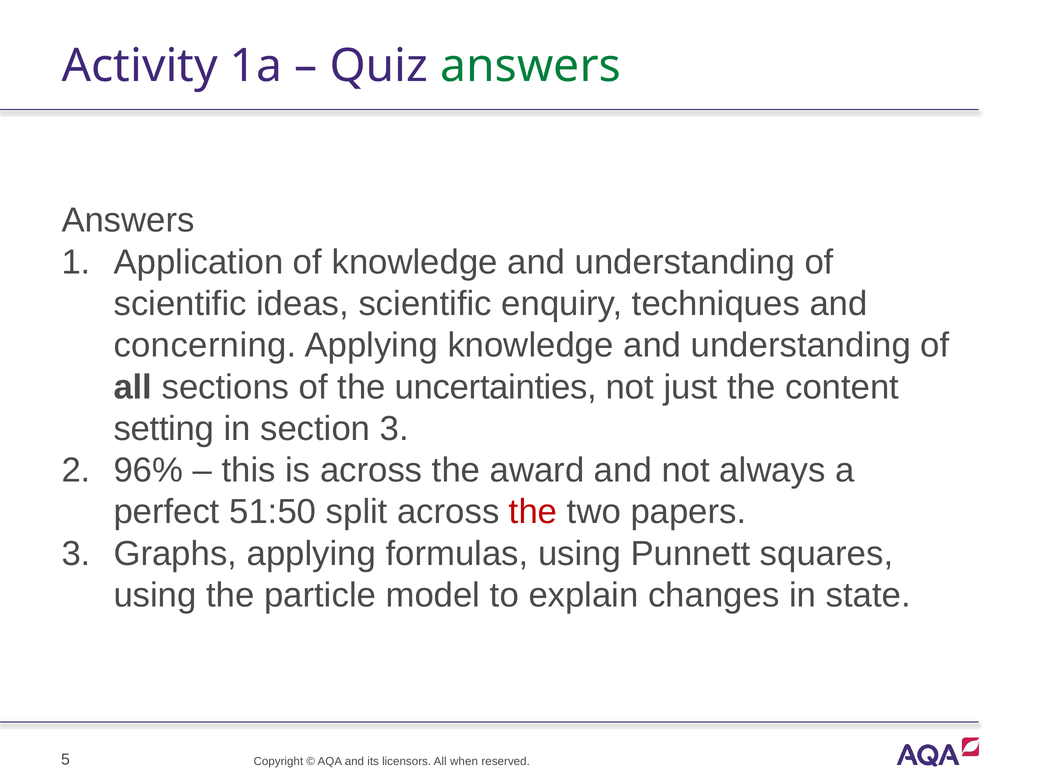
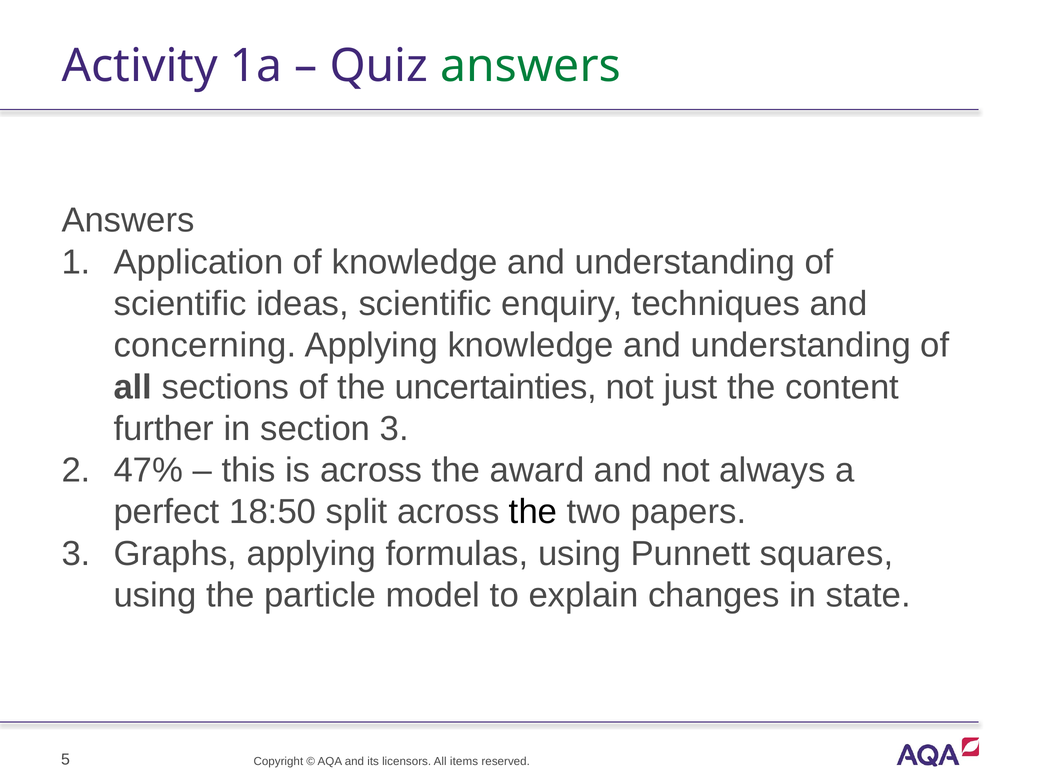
setting: setting -> further (164, 429)
96%: 96% -> 47% (148, 471)
51:50: 51:50 -> 18:50 (273, 512)
the colour: red -> black (533, 512)
when: when -> items (464, 762)
